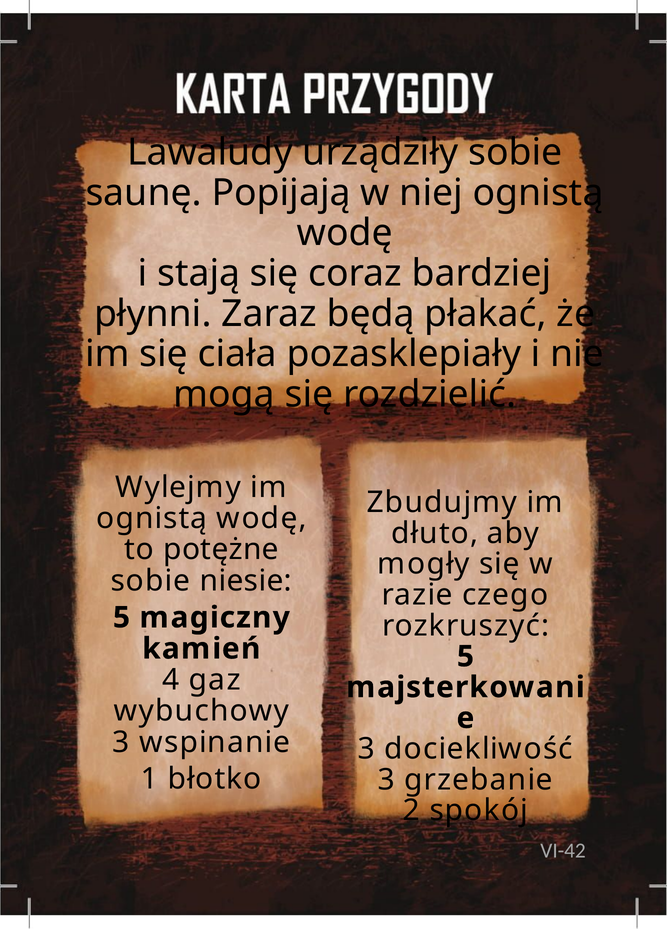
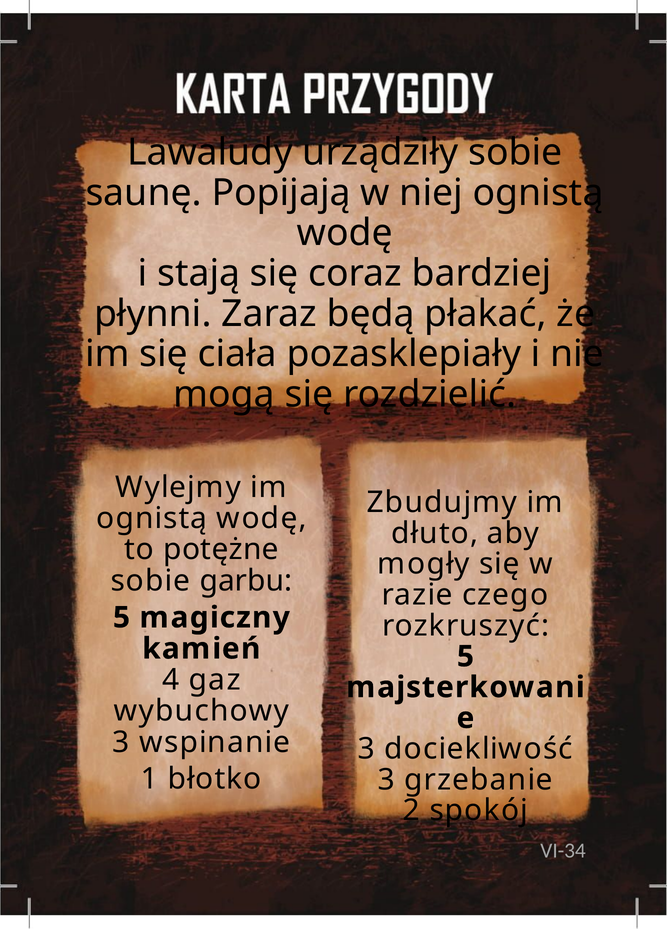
niesie: niesie -> garbu (246, 580)
VI-42: VI-42 -> VI-34 (563, 850)
